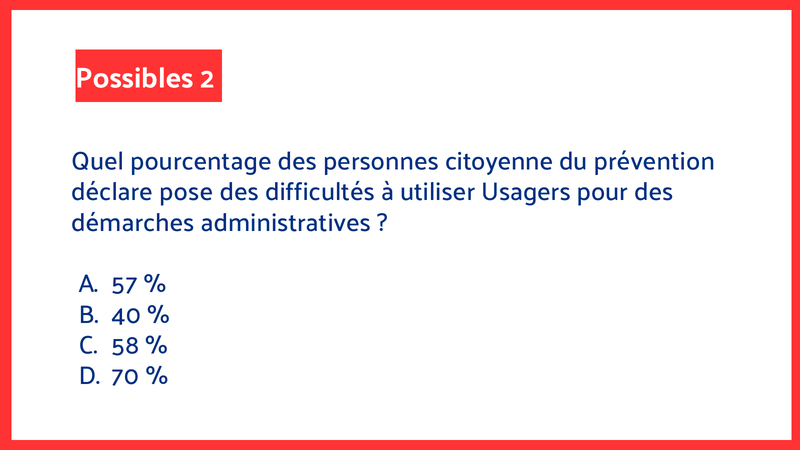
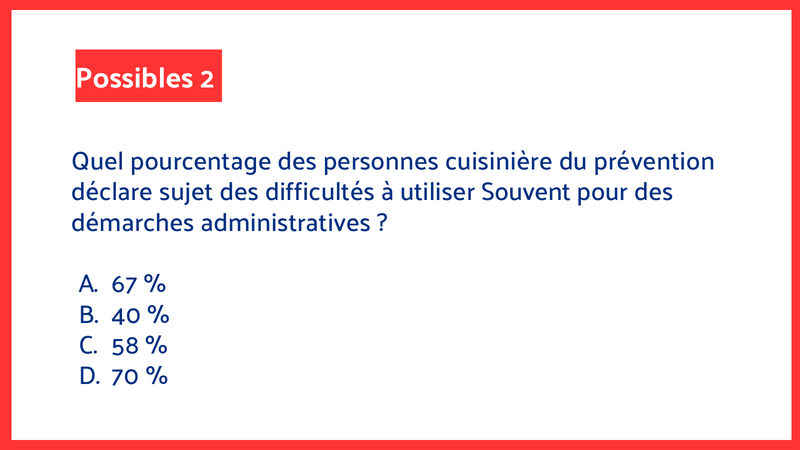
citoyenne: citoyenne -> cuisinière (499, 161)
pose: pose -> sujet (186, 192)
Usagers: Usagers -> Souvent (526, 192)
57: 57 -> 67 (125, 284)
